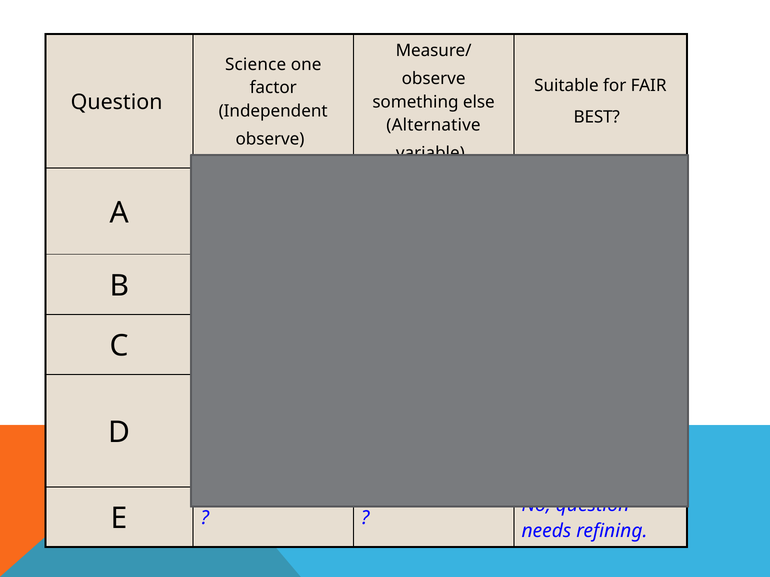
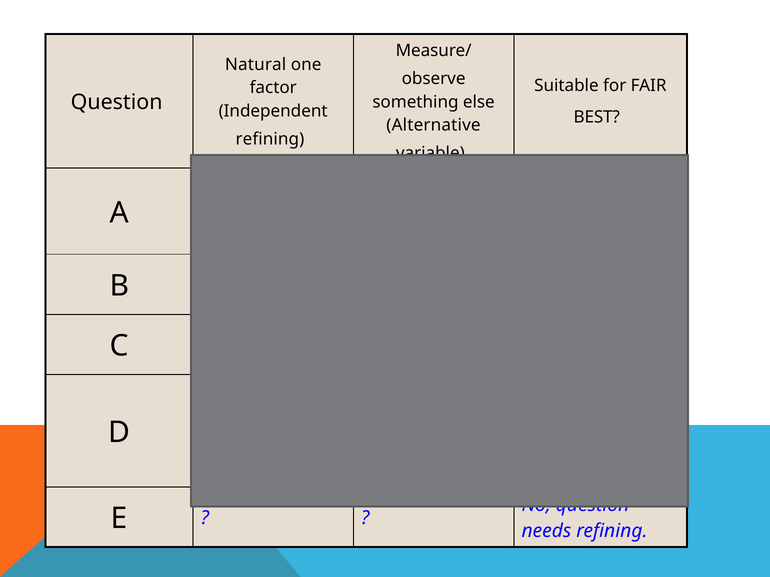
Science: Science -> Natural (256, 65)
observe: observe -> refining (270, 139)
